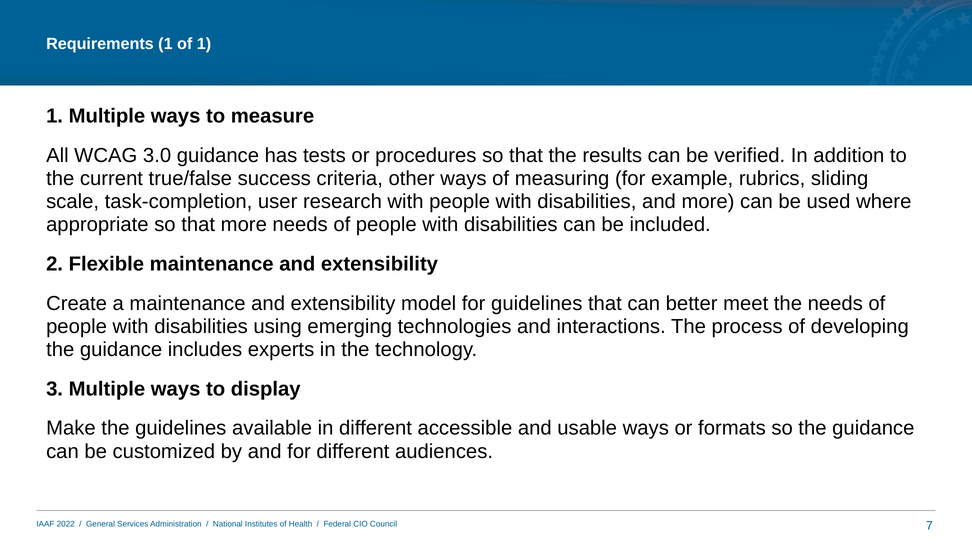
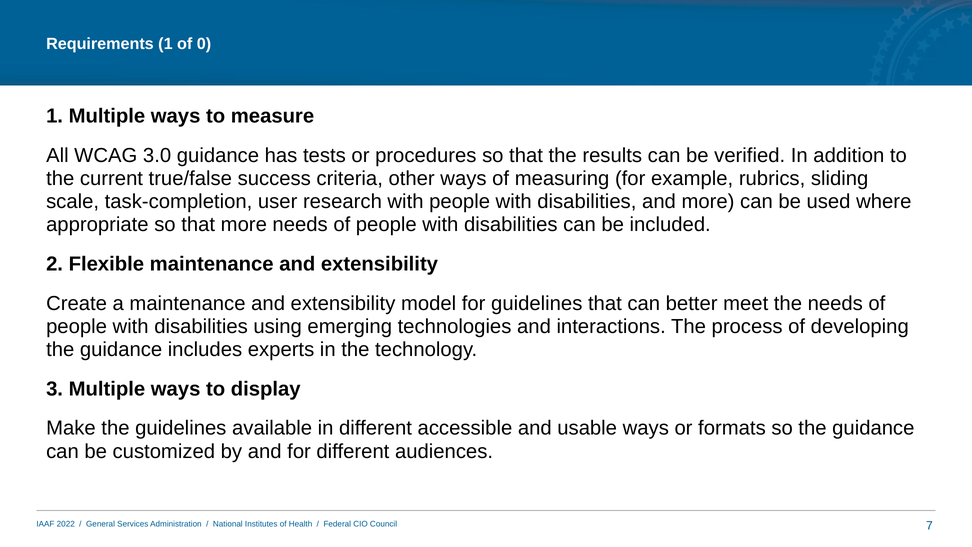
of 1: 1 -> 0 (204, 44)
